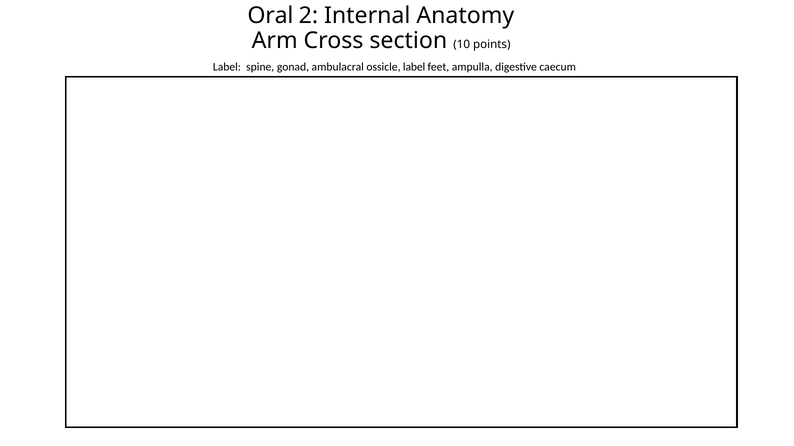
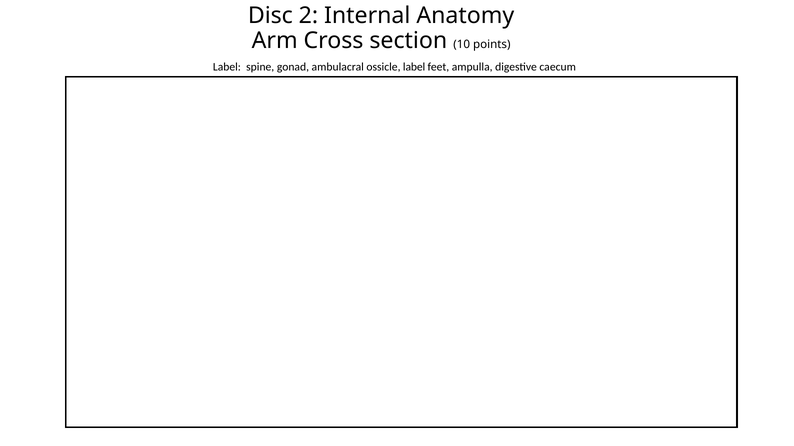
Oral: Oral -> Disc (270, 15)
